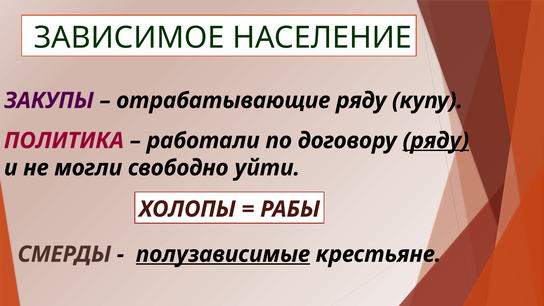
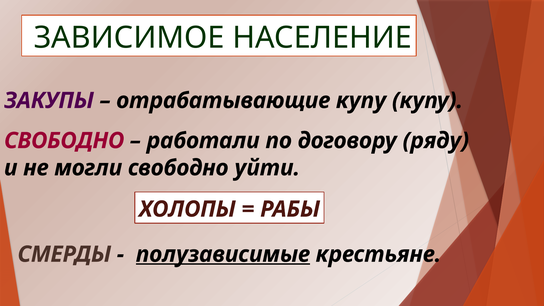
отрабатывающие ряду: ряду -> купу (361, 101)
ПОЛИТИКА: ПОЛИТИКА -> СВОБОДНО (64, 141)
ряду underline: present -> none (436, 141)
